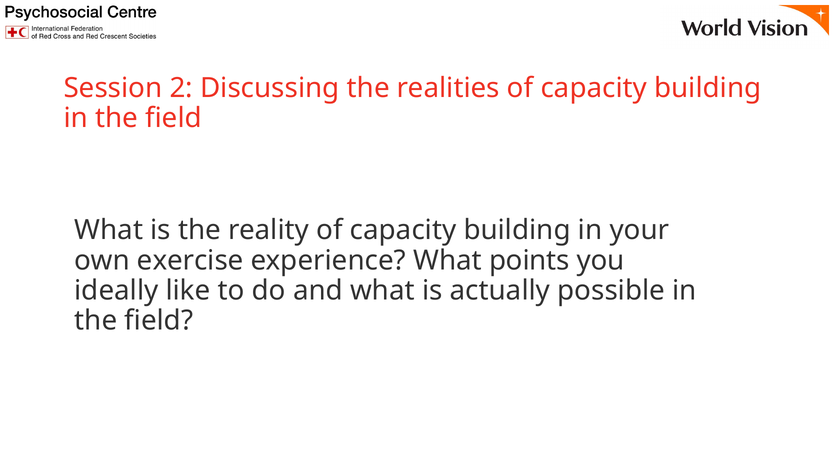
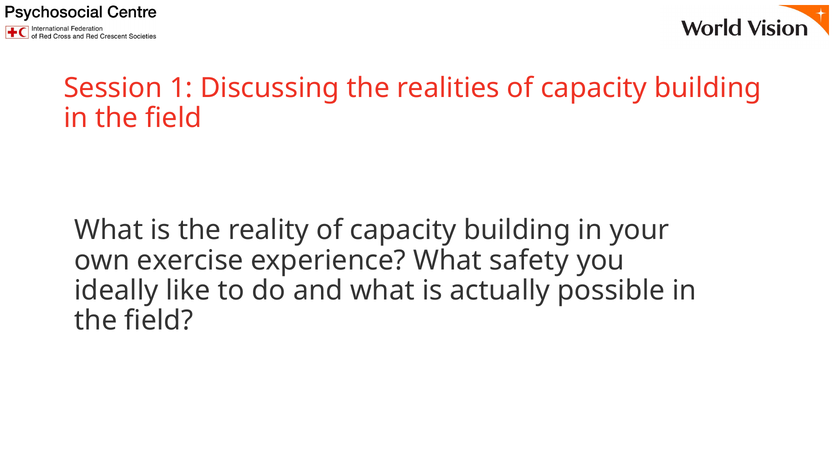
2: 2 -> 1 (181, 88)
points: points -> safety (529, 260)
